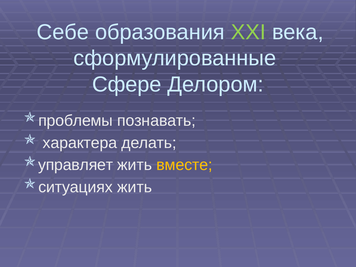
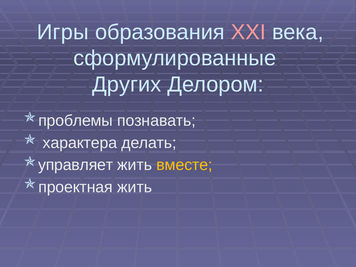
Себе: Себе -> Игры (63, 32)
XXI colour: light green -> pink (248, 32)
Сфере: Сфере -> Других (127, 84)
ситуациях: ситуациях -> проектная (76, 187)
